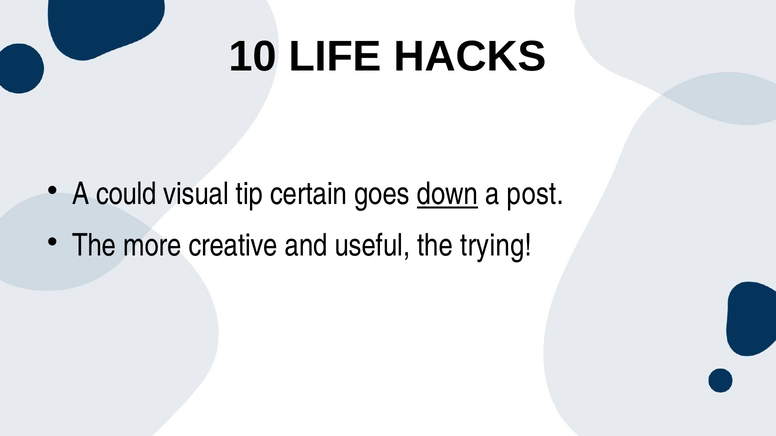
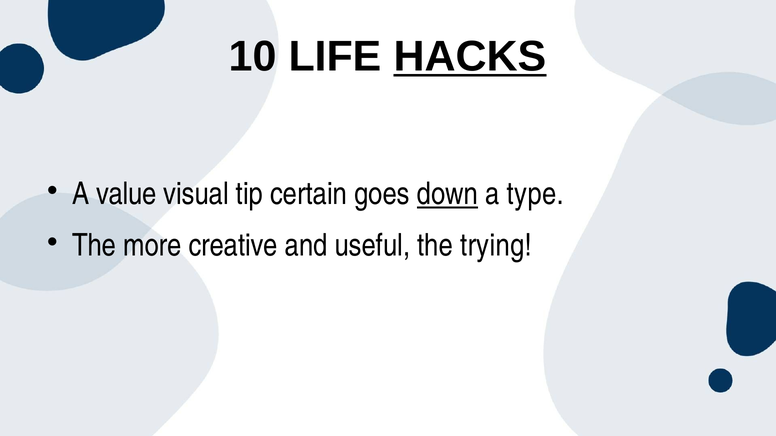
HACKS underline: none -> present (470, 57)
could: could -> value (126, 194)
post: post -> type (535, 194)
